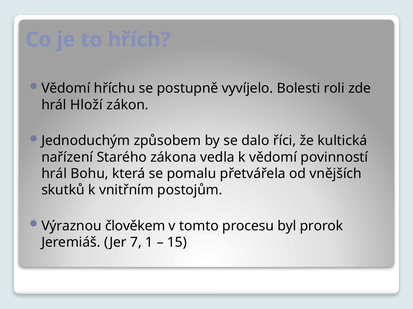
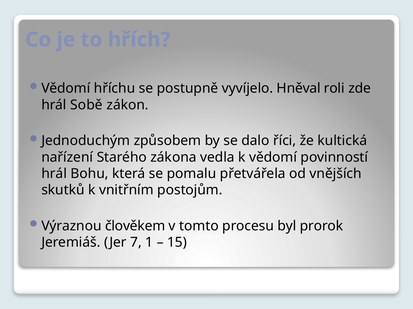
Bolesti: Bolesti -> Hněval (299, 89)
Hloží: Hloží -> Sobě (86, 105)
